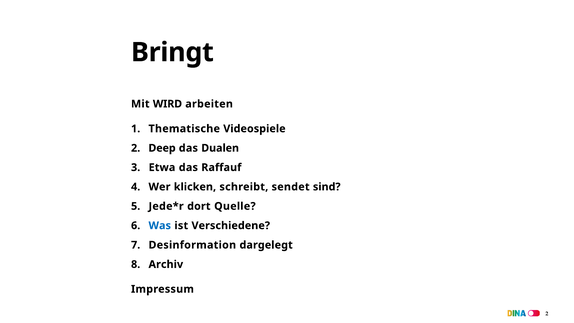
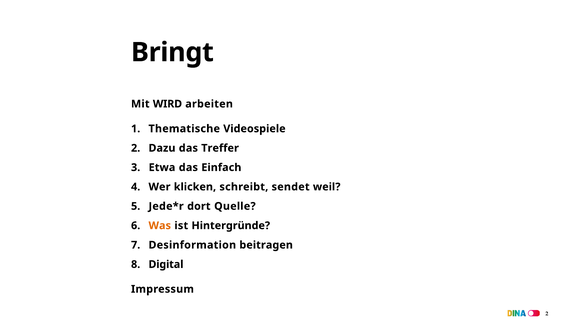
Deep: Deep -> Dazu (162, 148)
Dualen: Dualen -> Treffer (220, 148)
Raffauf: Raffauf -> Einfach (221, 167)
sind: sind -> weil (327, 187)
Was colour: blue -> orange (160, 226)
Verschiedene: Verschiedene -> Hintergründe (231, 226)
dargelegt: dargelegt -> beitragen (266, 245)
Archiv: Archiv -> Digital (166, 264)
